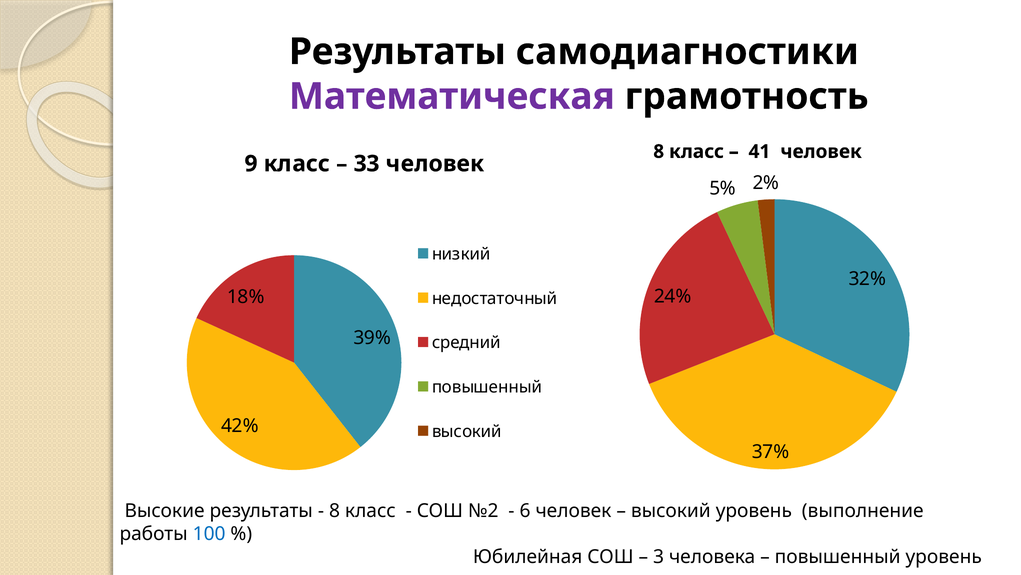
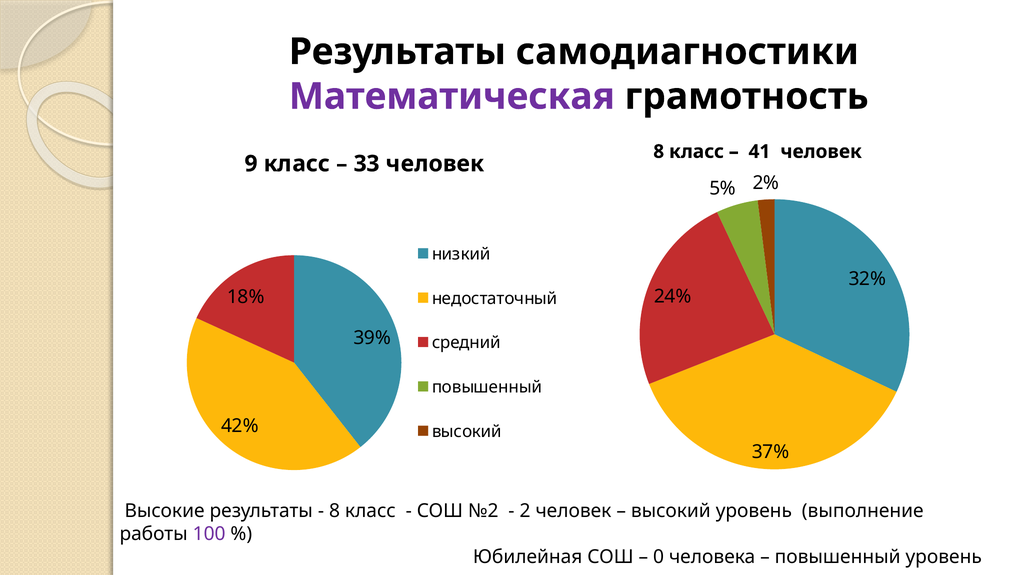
6: 6 -> 2 (525, 510)
100 colour: blue -> purple (209, 533)
3: 3 -> 0 (659, 556)
